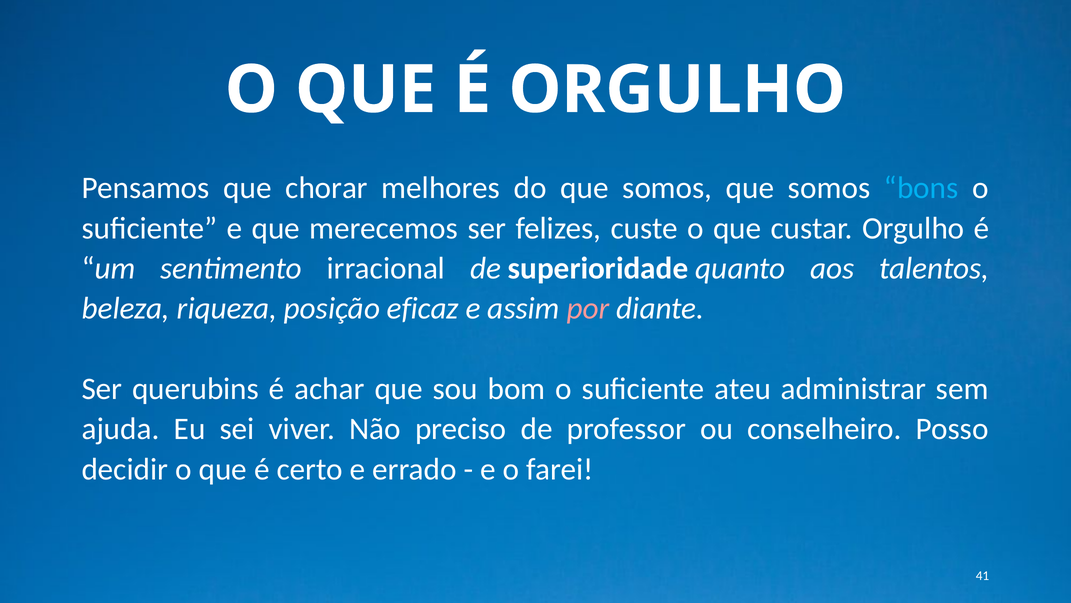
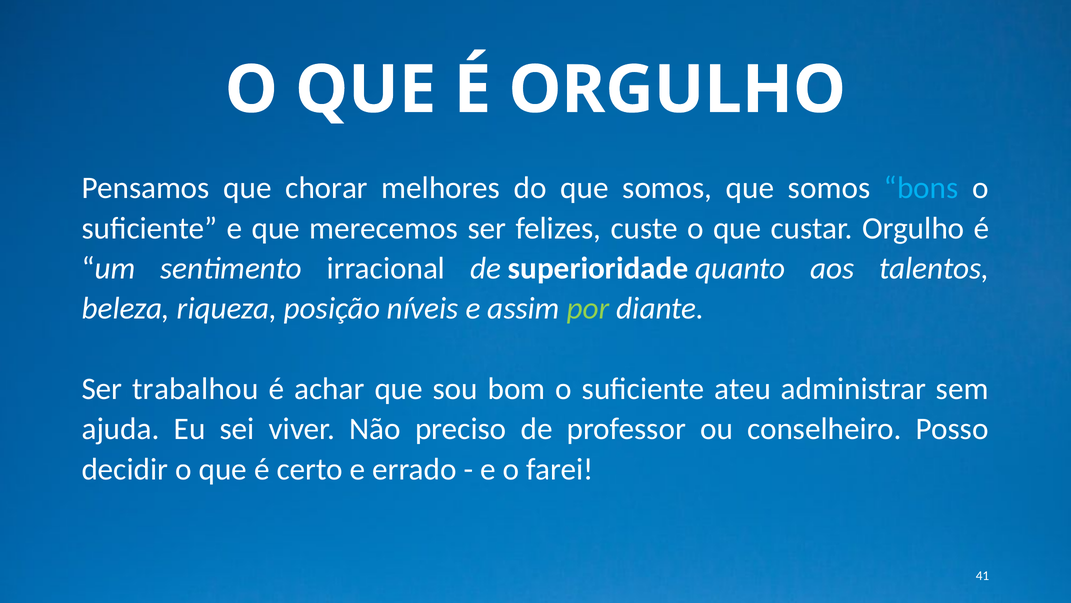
eficaz: eficaz -> níveis (423, 308)
por colour: pink -> light green (588, 308)
querubins: querubins -> trabalhou (195, 389)
